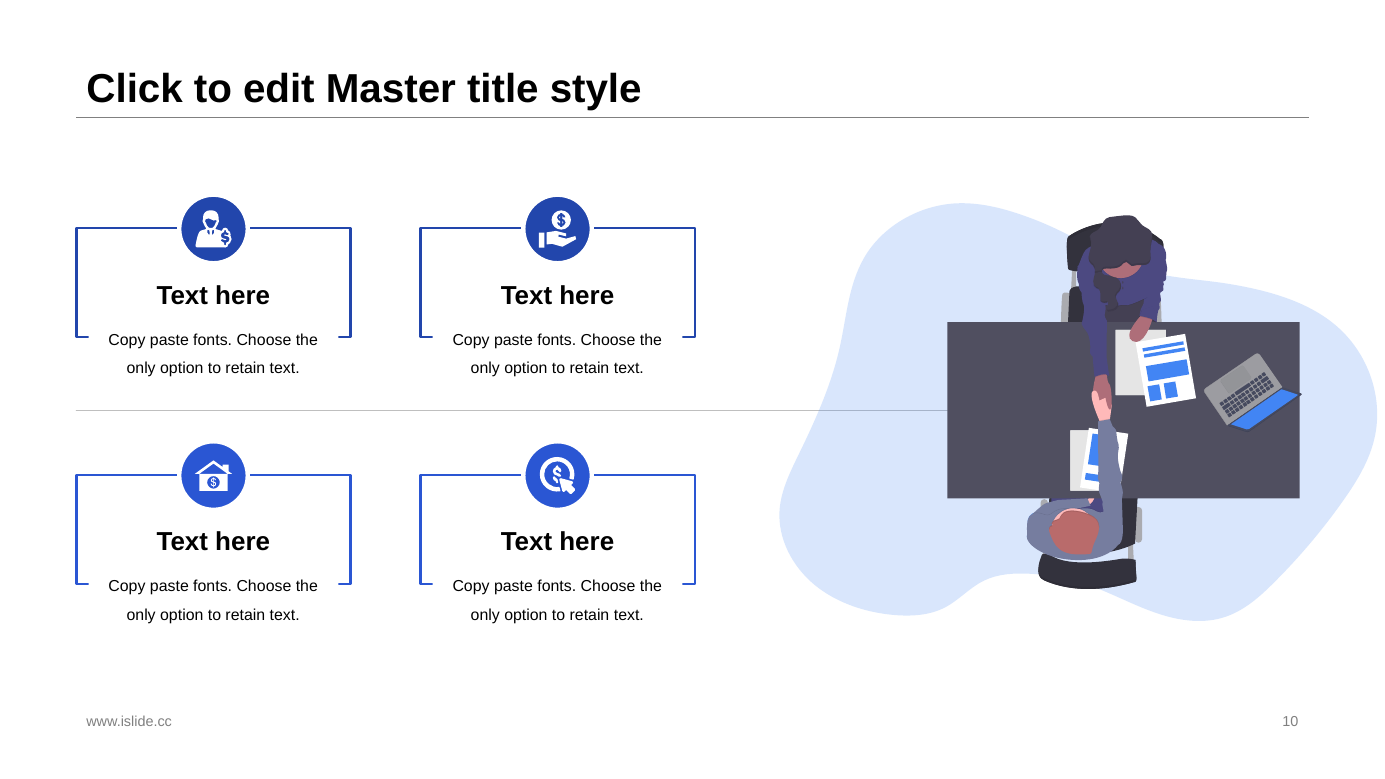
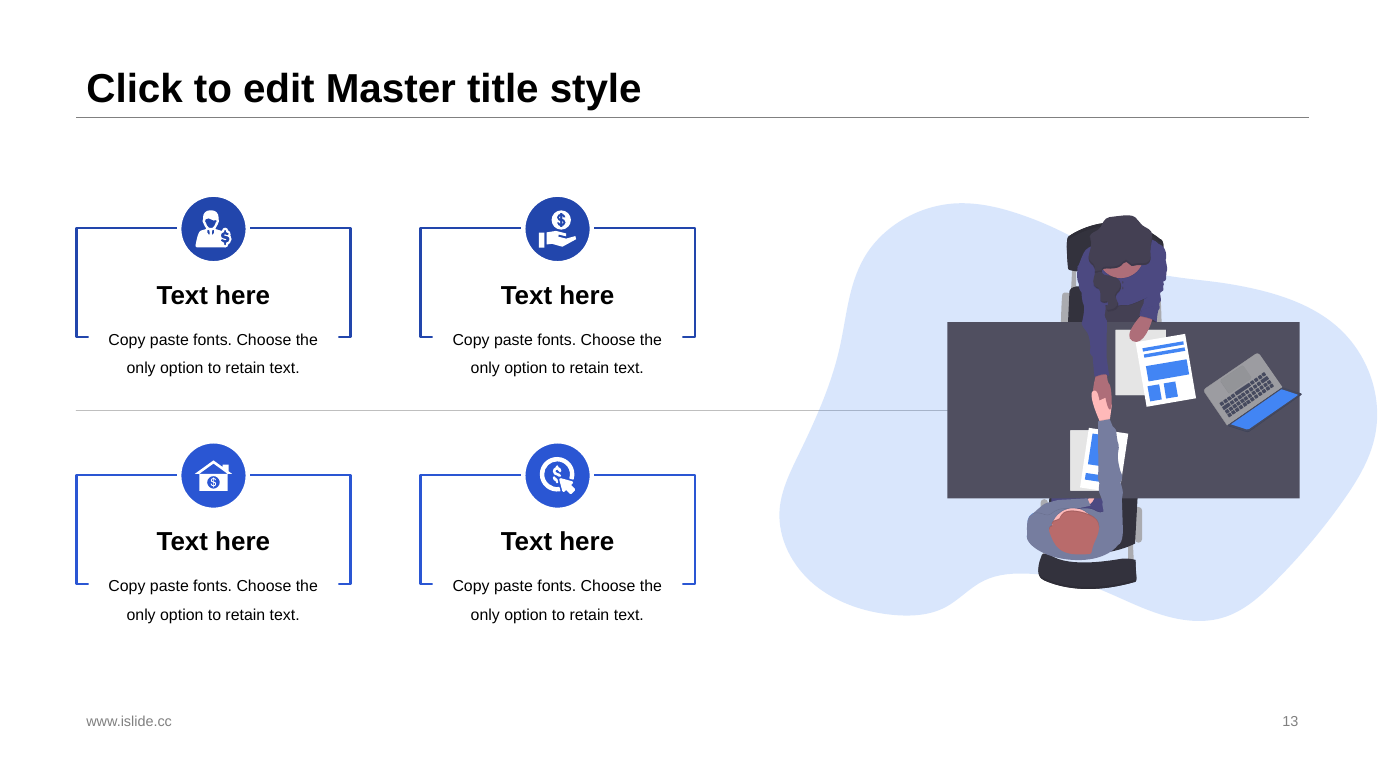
10: 10 -> 13 (1290, 722)
